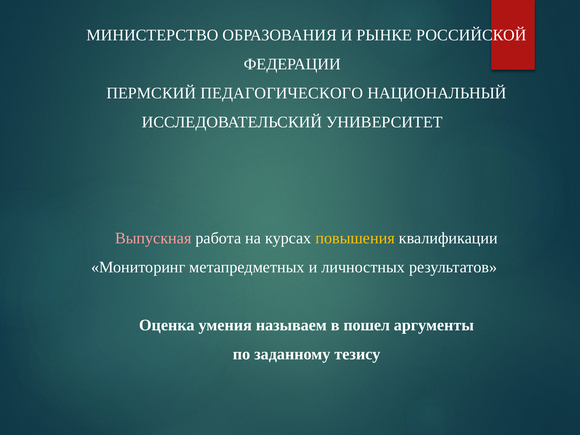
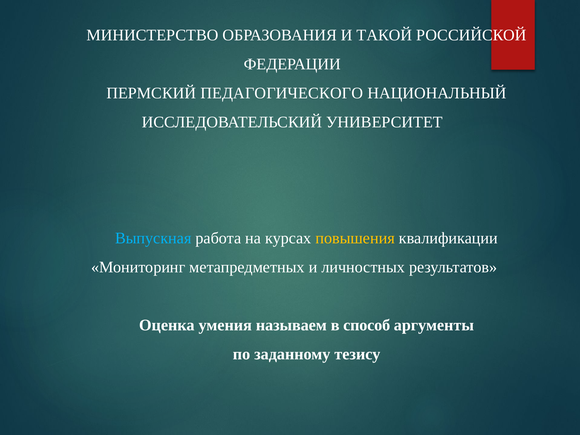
РЫНКЕ: РЫНКЕ -> ТАКОЙ (384, 35)
Выпускная colour: pink -> light blue (153, 238)
пошел: пошел -> способ (367, 325)
